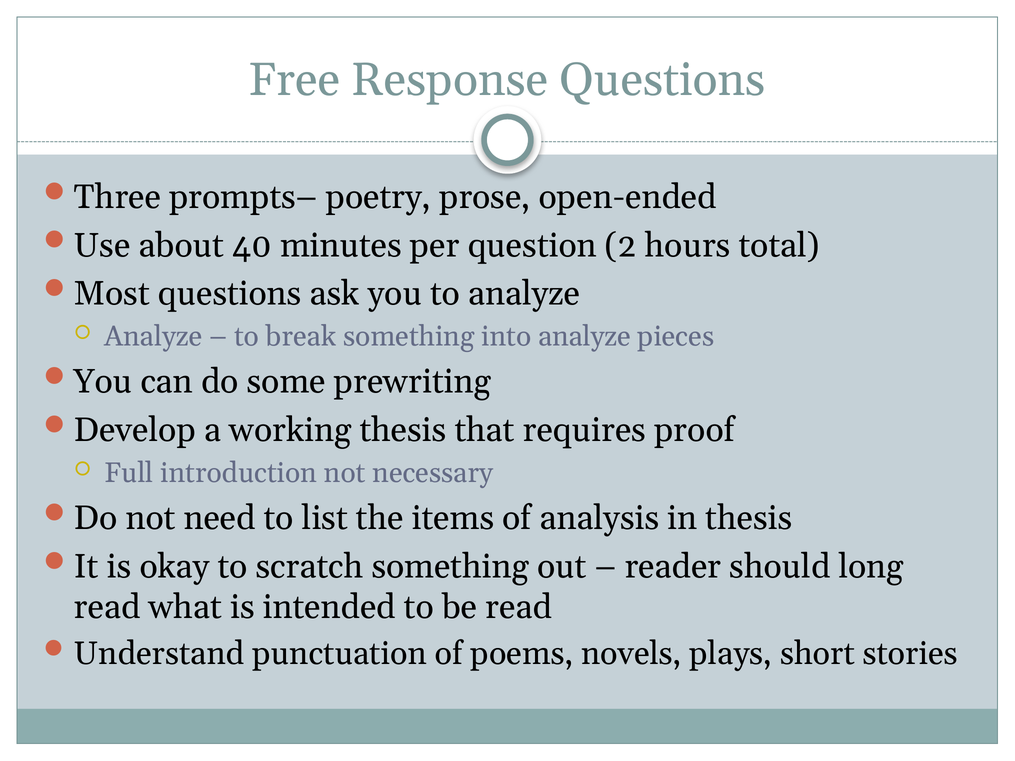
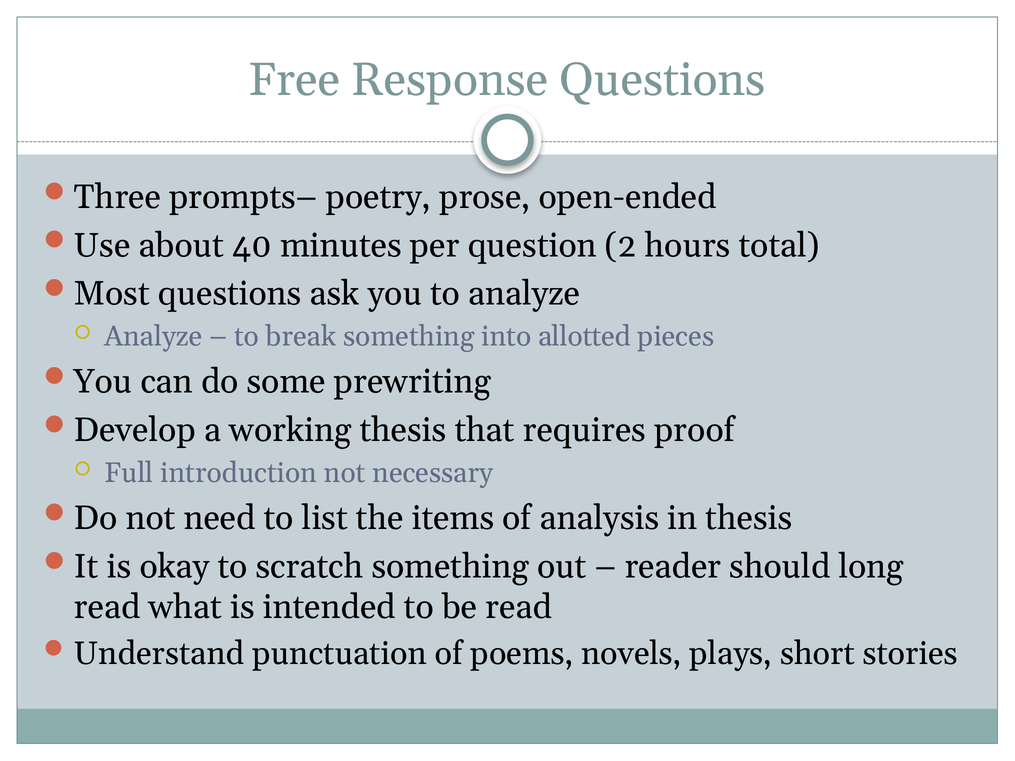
into analyze: analyze -> allotted (585, 337)
